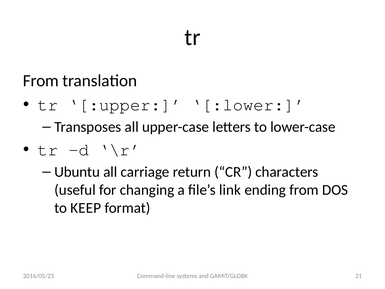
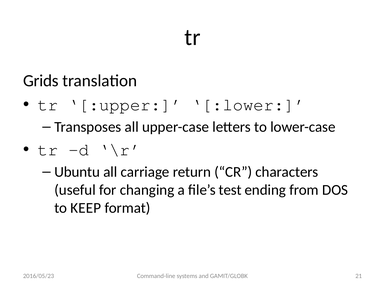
From: From -> Grids (41, 81)
link: link -> test (230, 190)
